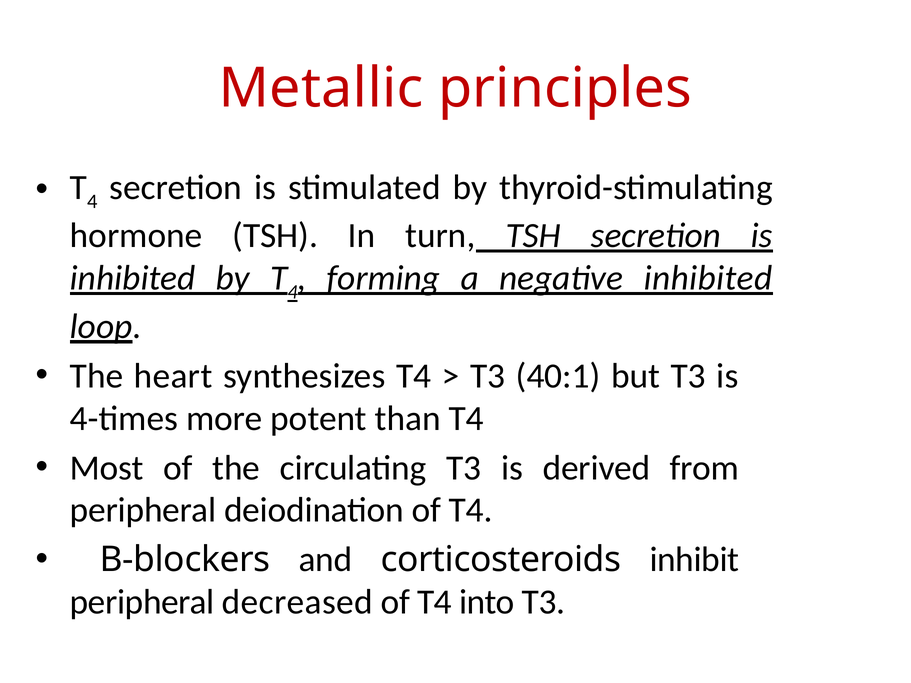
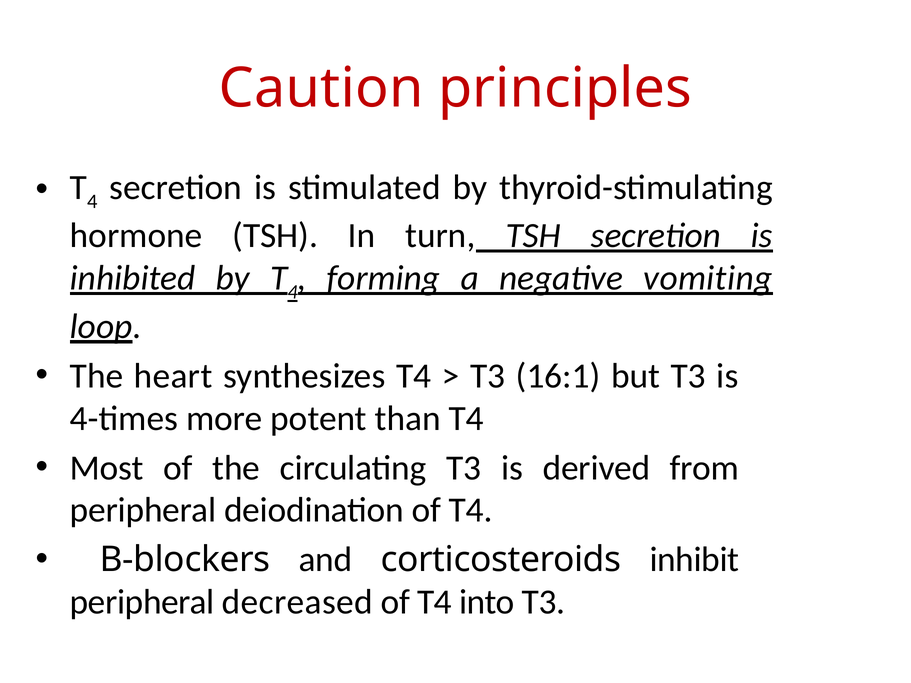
Metallic: Metallic -> Caution (321, 88)
negative inhibited: inhibited -> vomiting (708, 278)
40:1: 40:1 -> 16:1 (558, 376)
